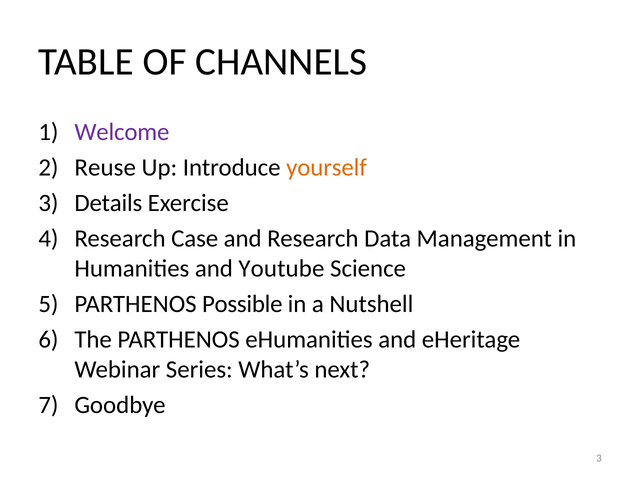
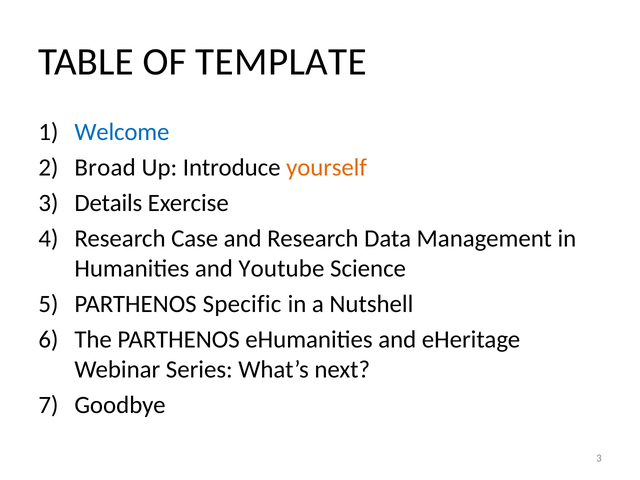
CHANNELS: CHANNELS -> TEMPLATE (281, 62)
Welcome colour: purple -> blue (122, 132)
Reuse: Reuse -> Broad (105, 167)
Possible: Possible -> Specific (242, 304)
